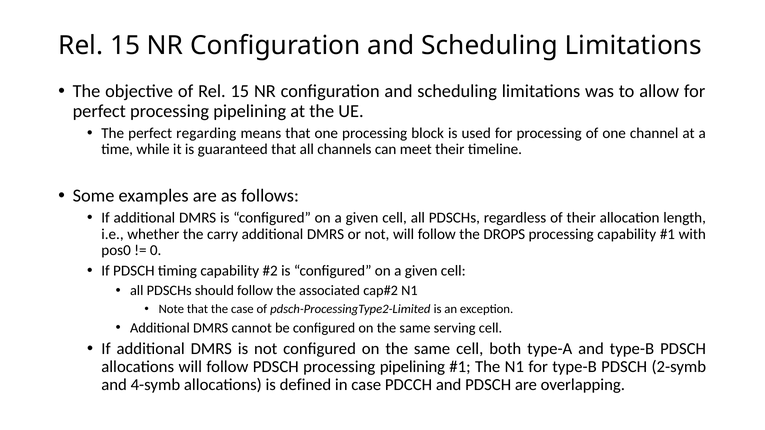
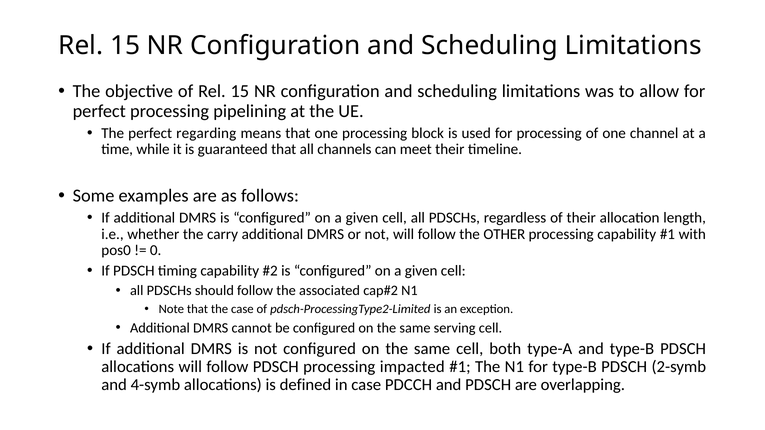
DROPS: DROPS -> OTHER (504, 234)
PDSCH processing pipelining: pipelining -> impacted (412, 367)
